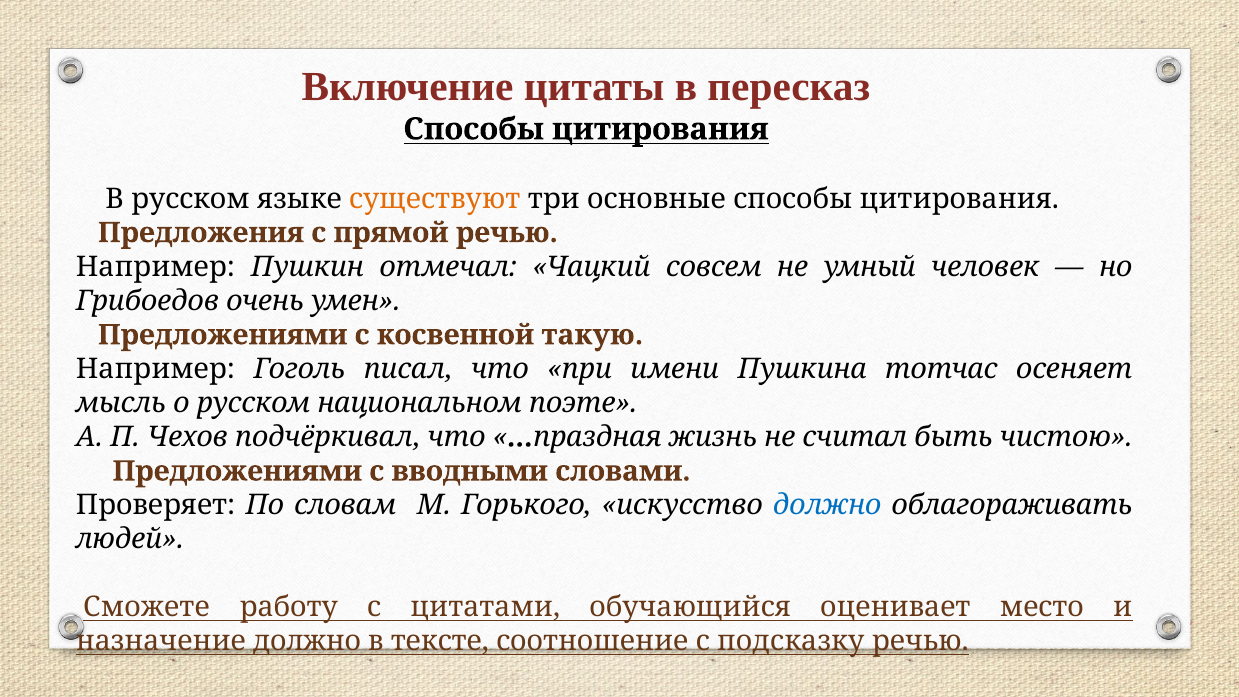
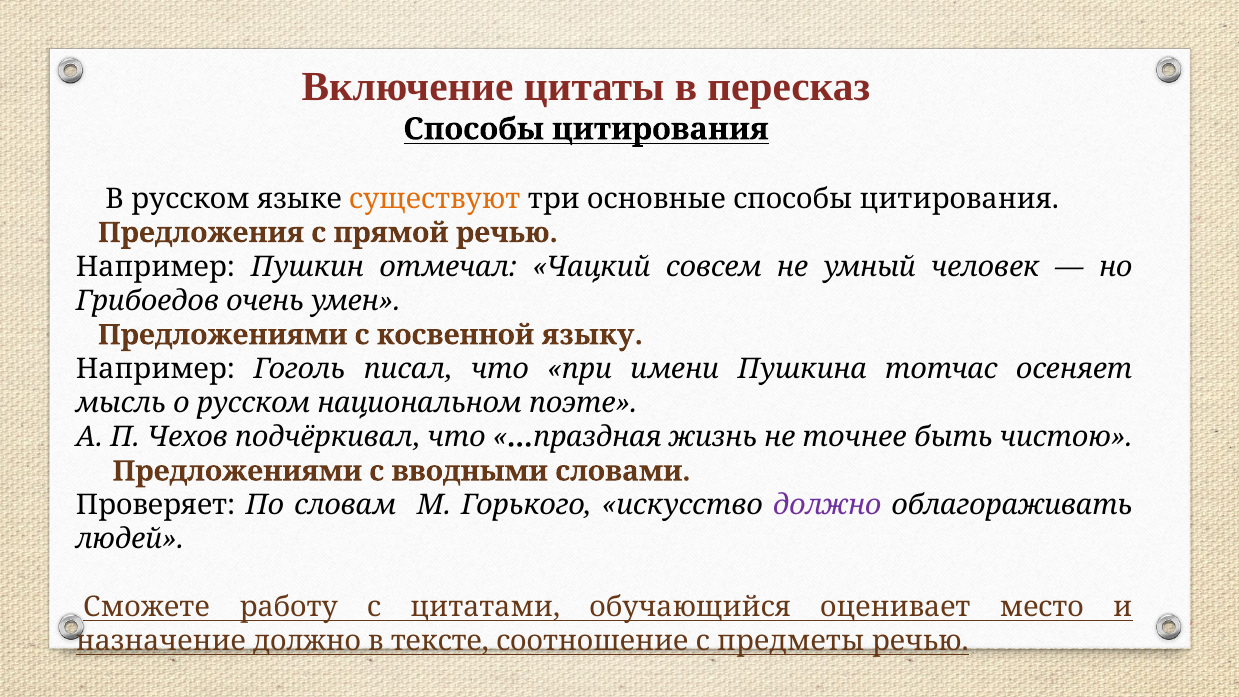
такую: такую -> языку (592, 335)
считал: считал -> точнее (855, 437)
должно colour: blue -> purple (827, 505)
подсказку: подсказку -> предметы (791, 641)
